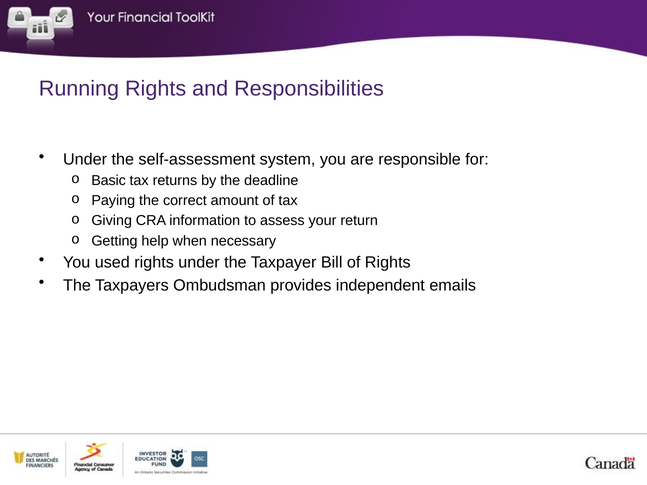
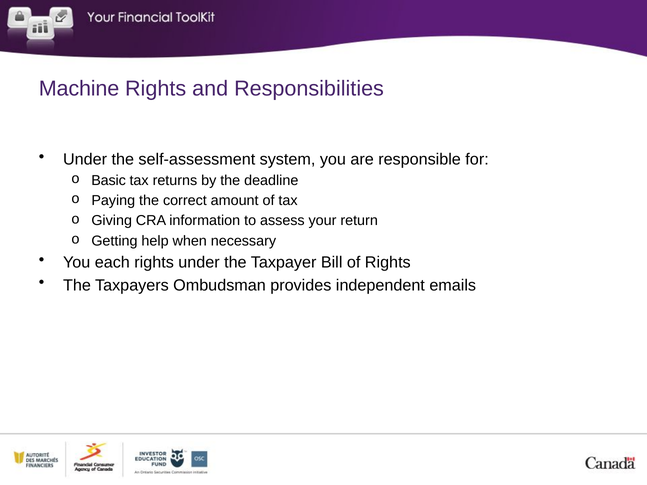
Running: Running -> Machine (79, 89)
used: used -> each (112, 263)
